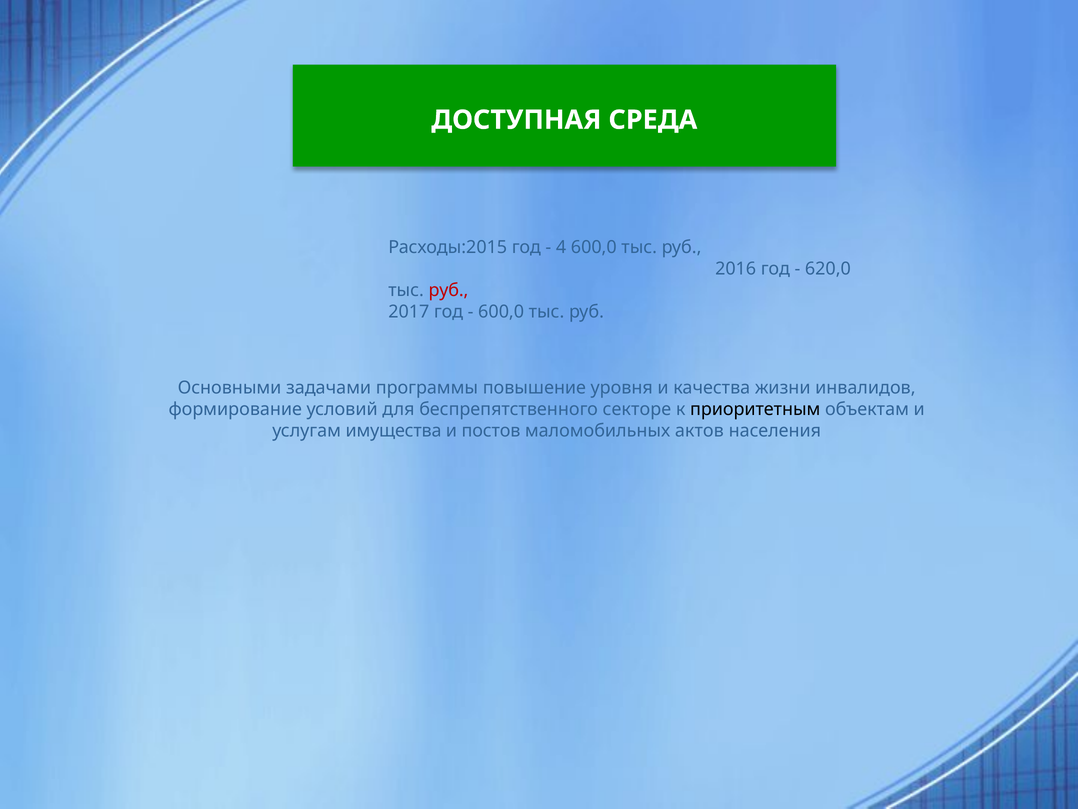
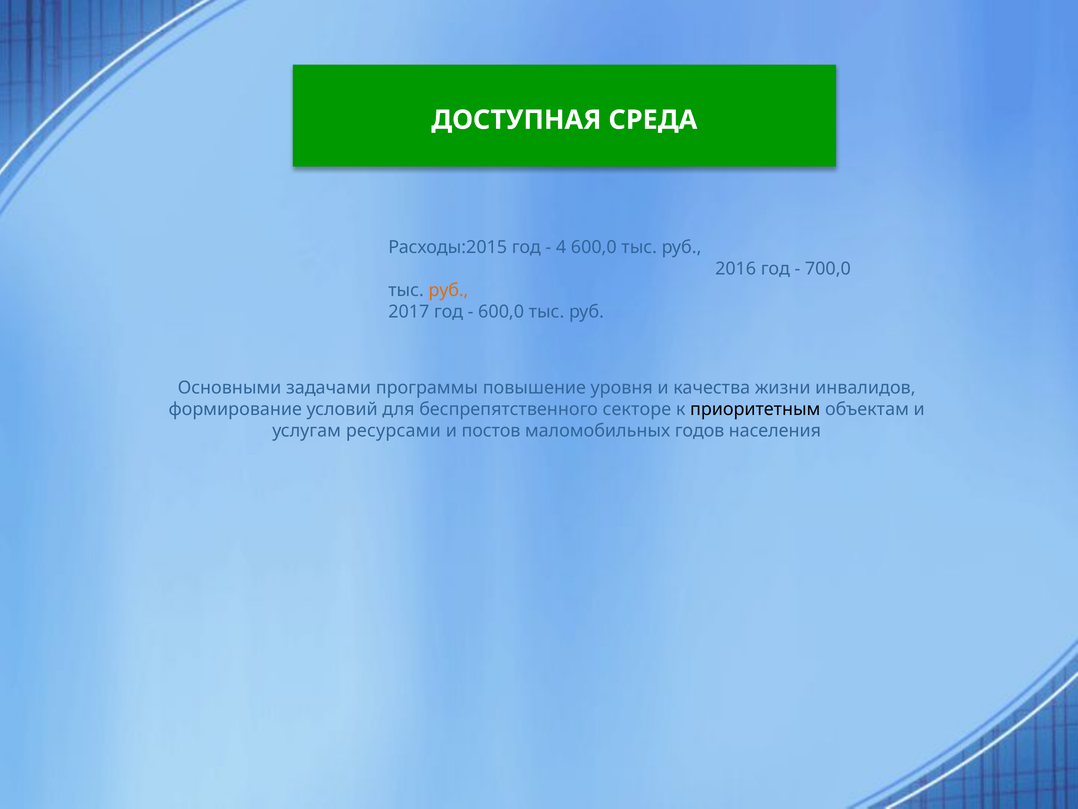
620,0: 620,0 -> 700,0 (828, 269)
руб colour: red -> orange (448, 290)
имущества: имущества -> ресурсами (393, 431)
актов: актов -> годов (700, 431)
